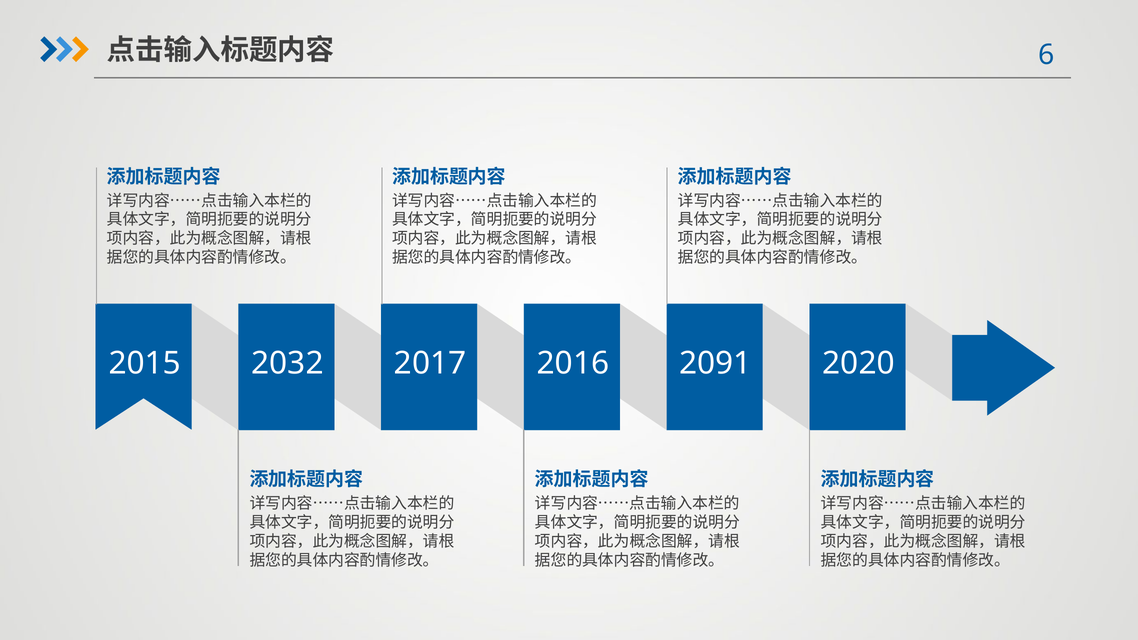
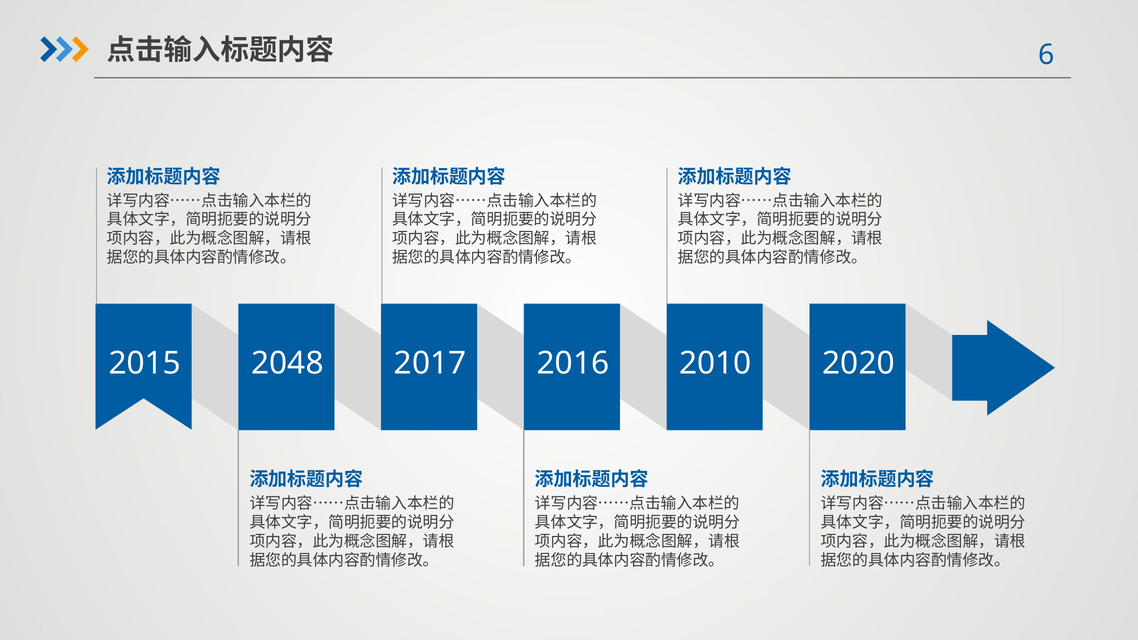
2032: 2032 -> 2048 (287, 363)
2091: 2091 -> 2010 (715, 363)
